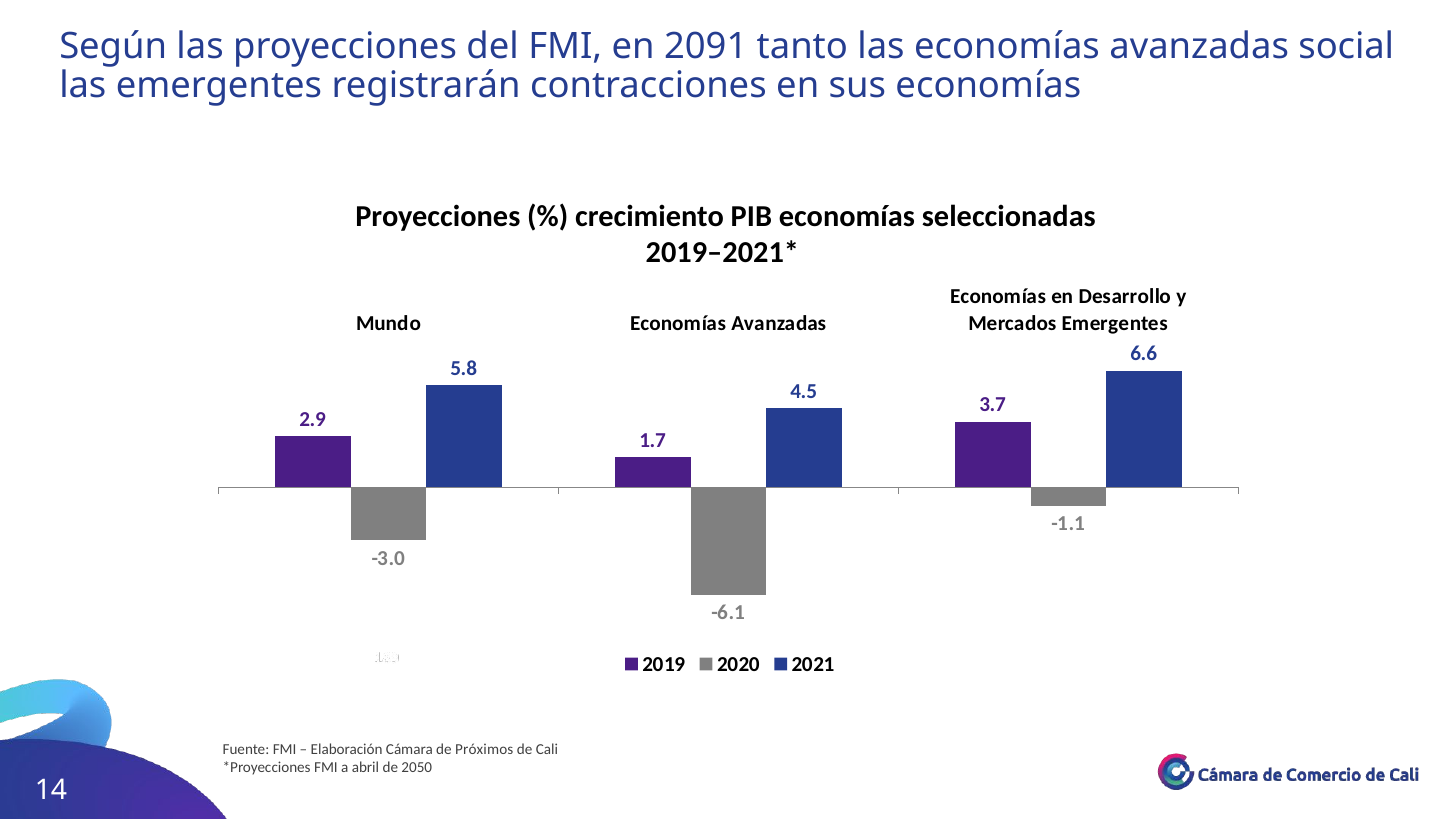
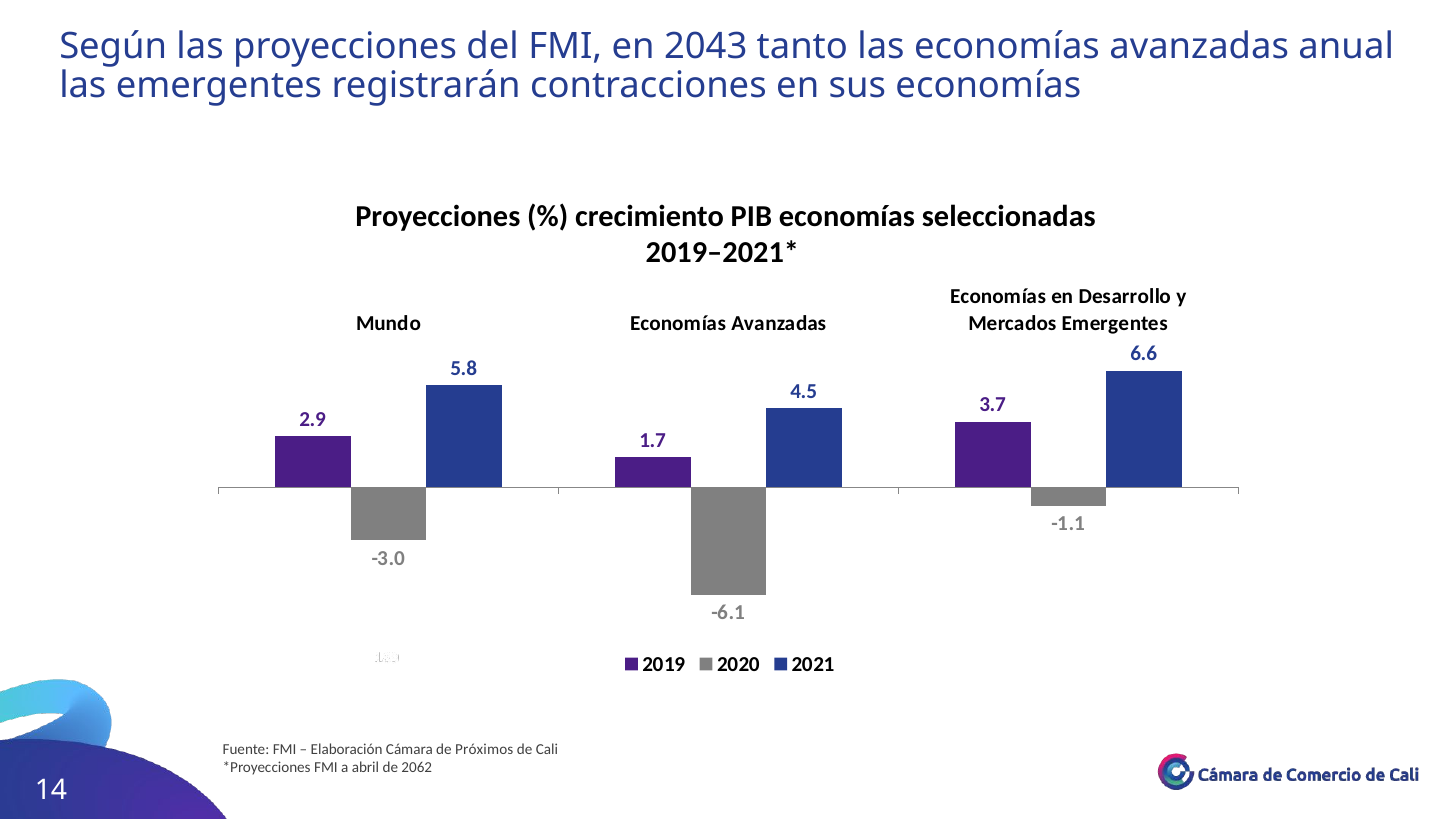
2091: 2091 -> 2043 (706, 46)
social: social -> anual (1346, 46)
2050: 2050 -> 2062 (417, 767)
